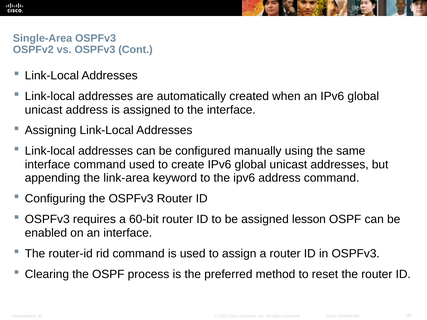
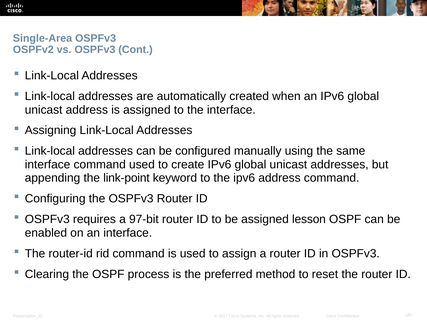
link-area: link-area -> link-point (126, 178)
60-bit: 60-bit -> 97-bit (144, 219)
